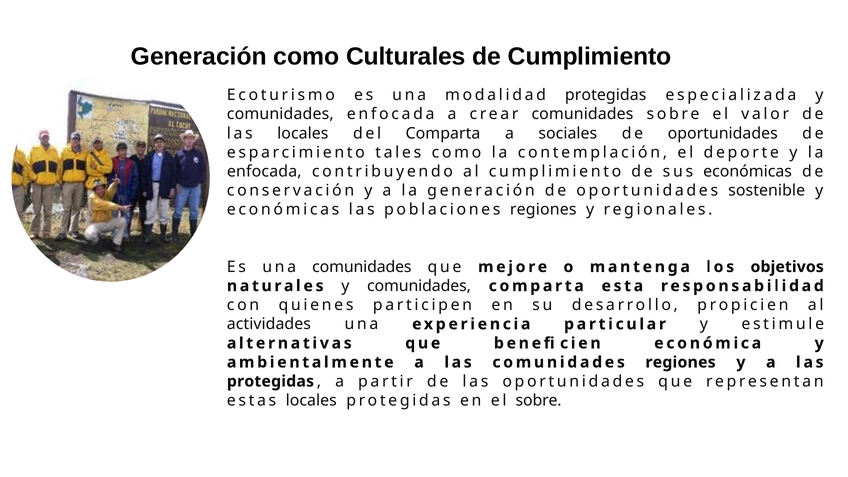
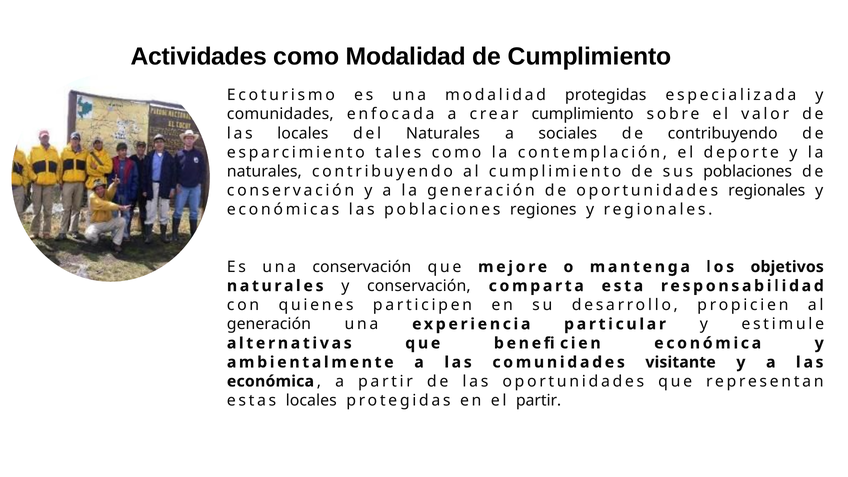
Generación: Generación -> Actividades (199, 56)
como Culturales: Culturales -> Modalidad (406, 56)
crear comunidades: comunidades -> cumplimiento (583, 114)
del Comparta: Comparta -> Naturales (443, 133)
oportunidades: oportunidades -> contribuyendo (723, 133)
enfocada: enfocada -> naturales (264, 171)
sus económicas: económicas -> poblaciones (748, 171)
oportunidades sostenible: sostenible -> regionales (767, 191)
una comunidades: comunidades -> conservación (362, 267)
naturales y comunidades: comunidades -> conservación (419, 286)
actividades: actividades -> generación (269, 324)
comunidades regiones: regiones -> visitante (681, 362)
protegidas: protegidas -> económica (270, 381)
el sobre: sobre -> partir (539, 400)
